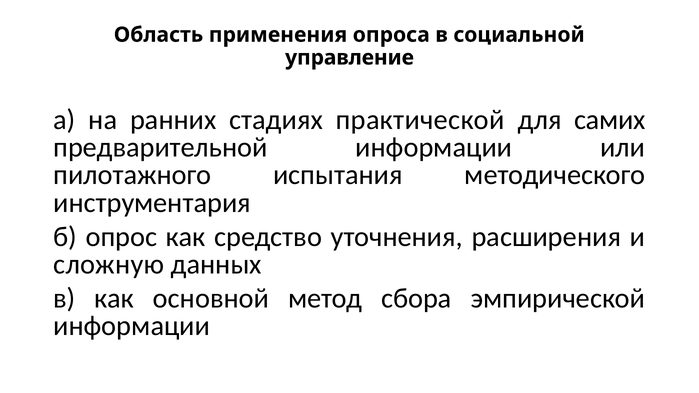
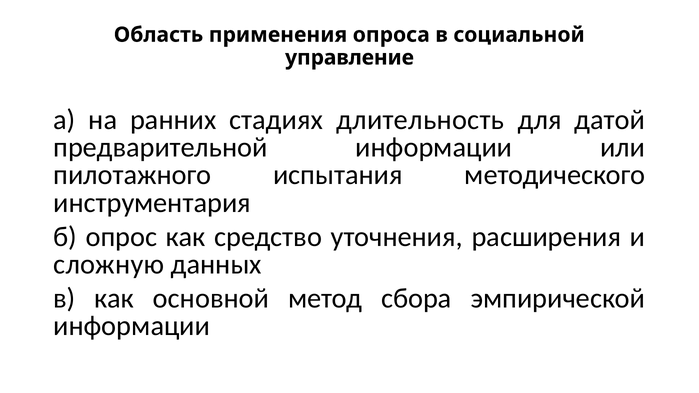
практической: практической -> длительность (420, 120)
самих: самих -> датой (610, 120)
